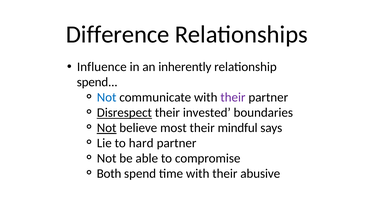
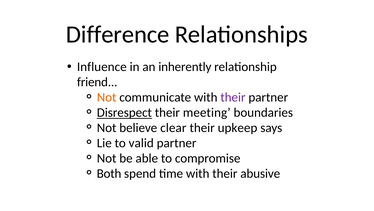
spend: spend -> friend (97, 82)
Not colour: blue -> orange (107, 97)
invested: invested -> meeting (207, 112)
Not underline: present -> none (107, 128)
most: most -> clear (173, 128)
mindful: mindful -> upkeep (238, 128)
hard: hard -> valid (141, 143)
